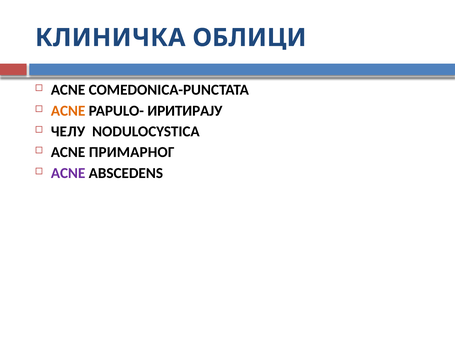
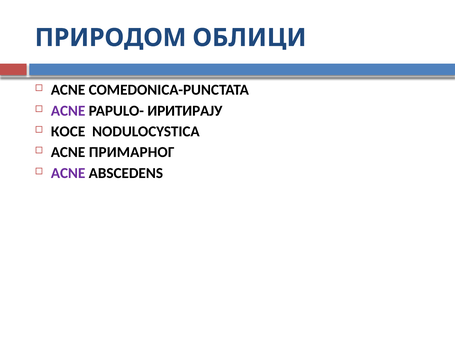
КЛИНИЧКА: КЛИНИЧКА -> ПРИРОДОМ (111, 38)
ACNE colour: orange -> purple (68, 111)
ЧЕЛУ: ЧЕЛУ -> КОСЕ (68, 132)
